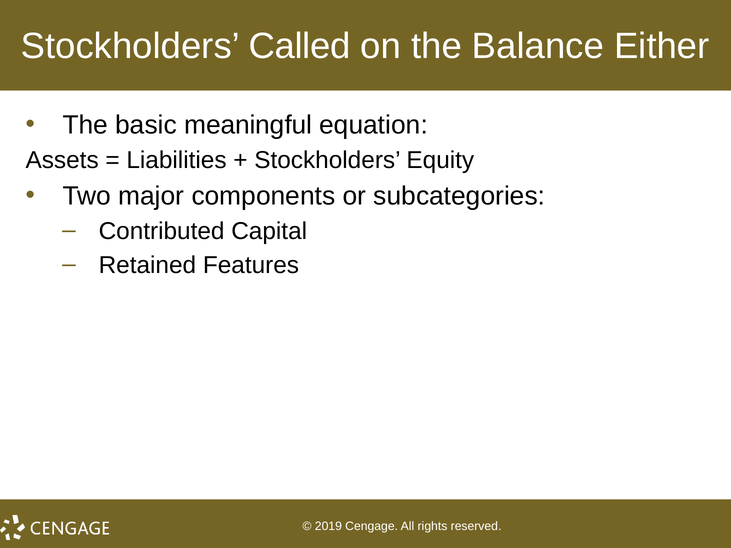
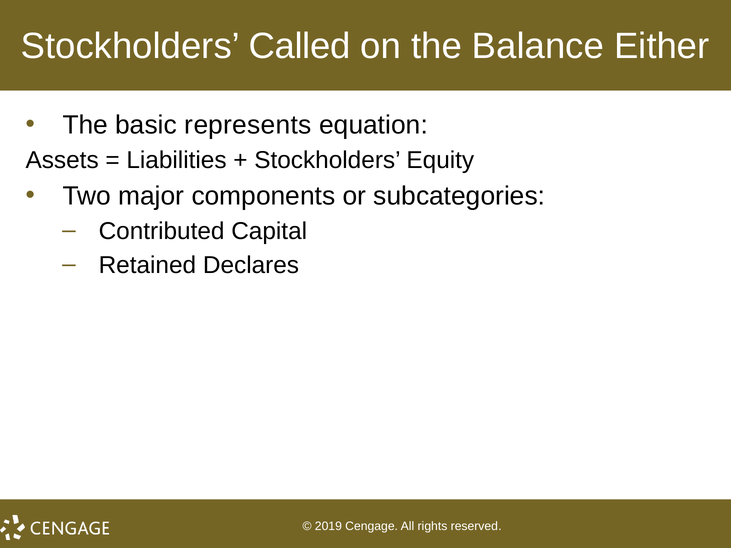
meaningful: meaningful -> represents (248, 125)
Features: Features -> Declares (251, 265)
